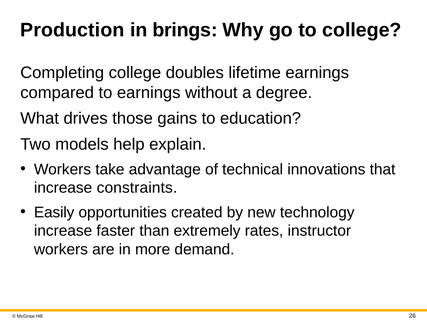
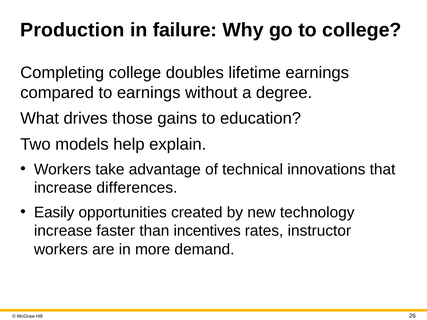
brings: brings -> failure (185, 30)
constraints: constraints -> differences (137, 188)
extremely: extremely -> incentives (207, 231)
